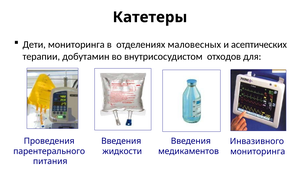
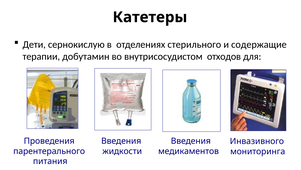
Дети мониторинга: мониторинга -> сернокислую (76, 44)
маловесных: маловесных -> стерильного (194, 44)
асептических: асептических -> содержащие (259, 44)
